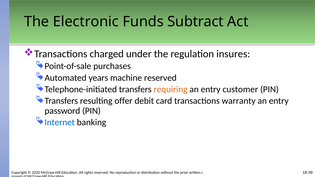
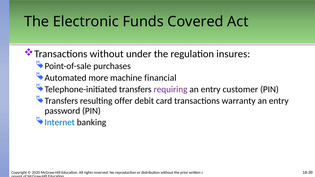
Subtract: Subtract -> Covered (195, 22)
Transactions charged: charged -> without (107, 54)
years: years -> more (98, 78)
machine reserved: reserved -> financial (160, 78)
requiring colour: orange -> purple (171, 89)
